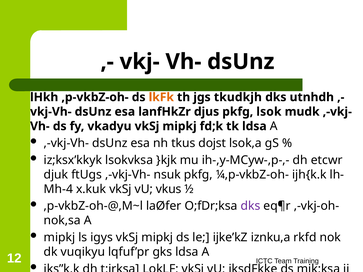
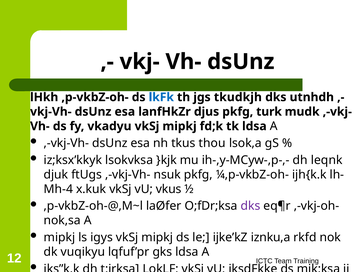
lkFk colour: orange -> blue (161, 97)
lsok: lsok -> turk (269, 112)
dojst: dojst -> thou (212, 143)
etcwr: etcwr -> leqnk (327, 160)
